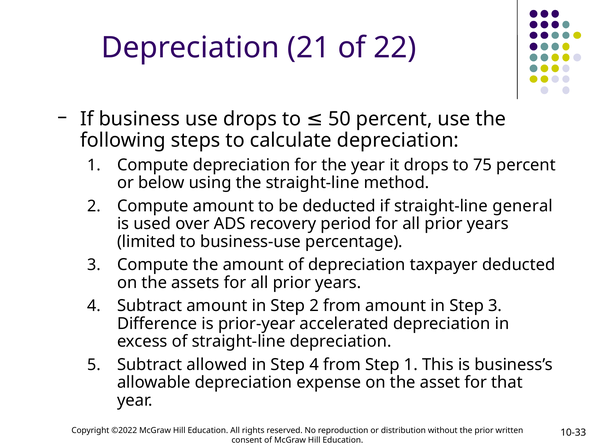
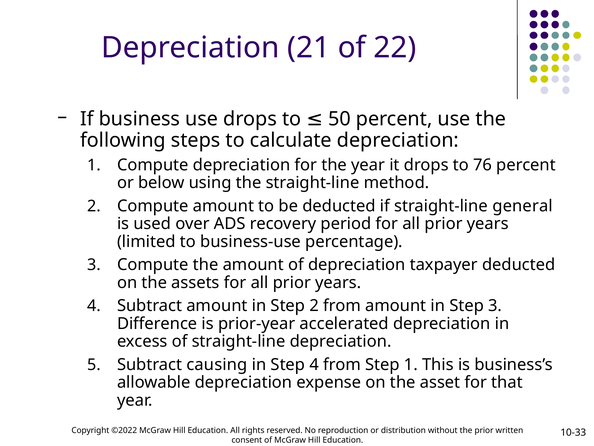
75: 75 -> 76 (483, 165)
allowed: allowed -> causing (217, 364)
